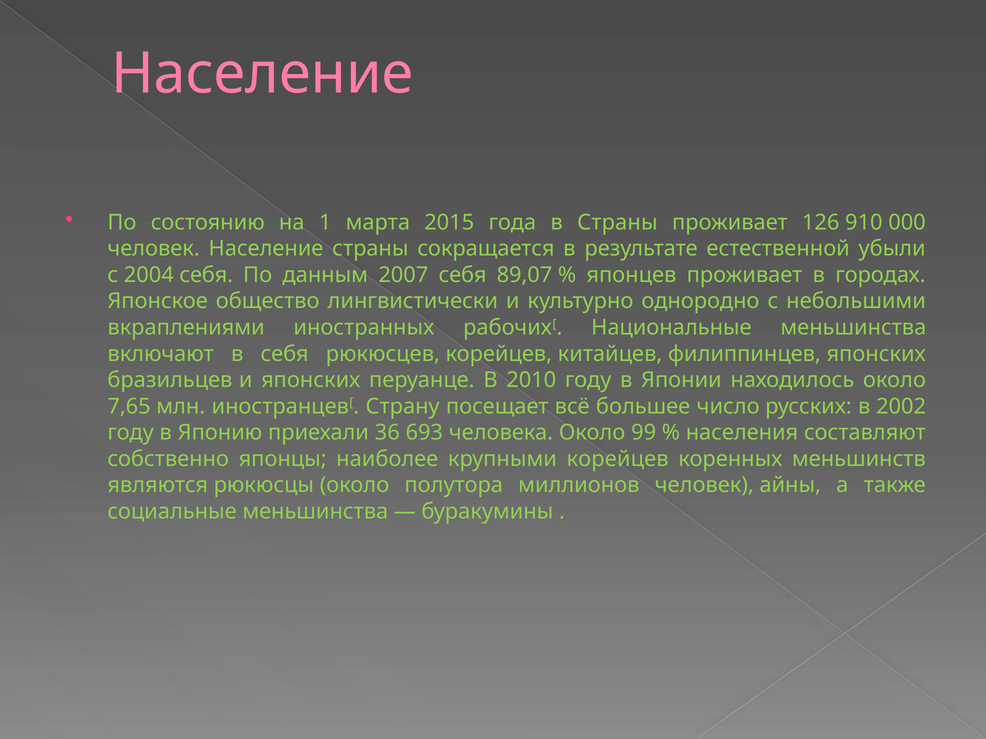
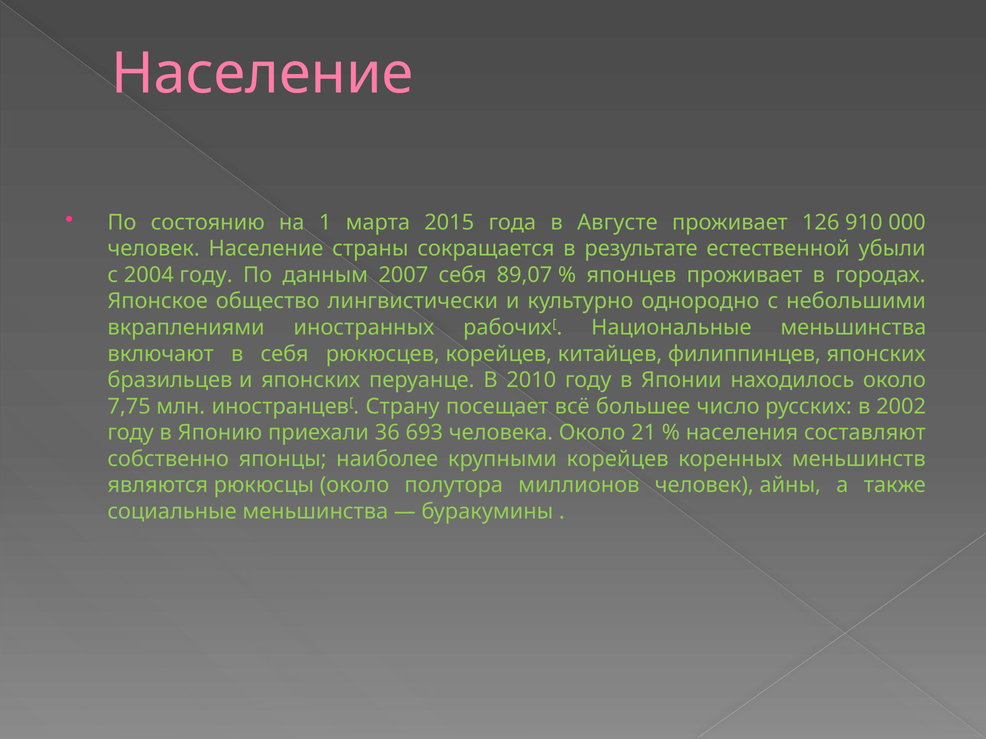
в Страны: Страны -> Августе (617, 223)
2004 себя: себя -> году (206, 275)
7,65: 7,65 -> 7,75 (129, 407)
99: 99 -> 21 (644, 433)
